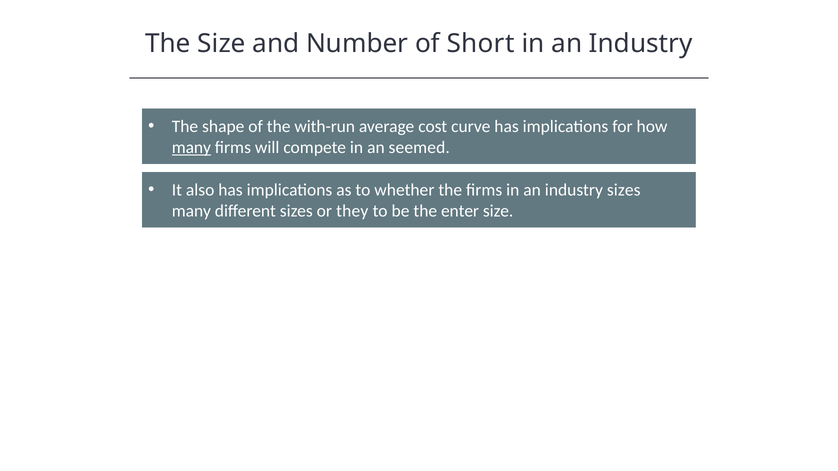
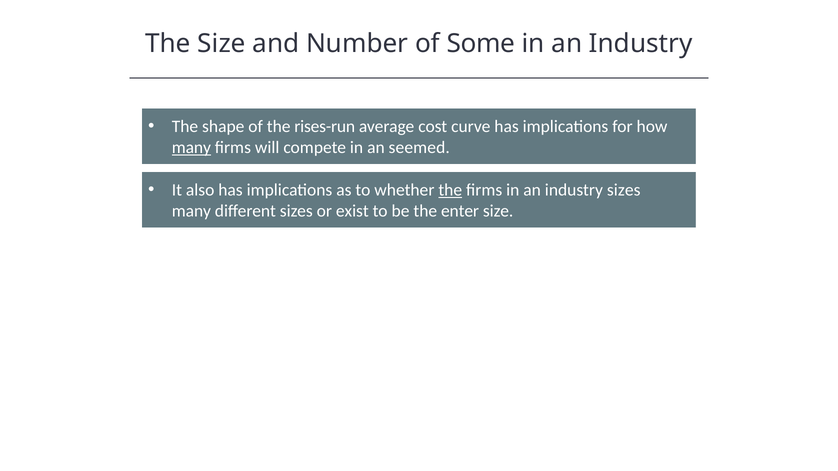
Short: Short -> Some (481, 44)
with-run: with-run -> rises-run (325, 127)
the underline: none -> present (450, 190)
they: they -> exist (352, 211)
